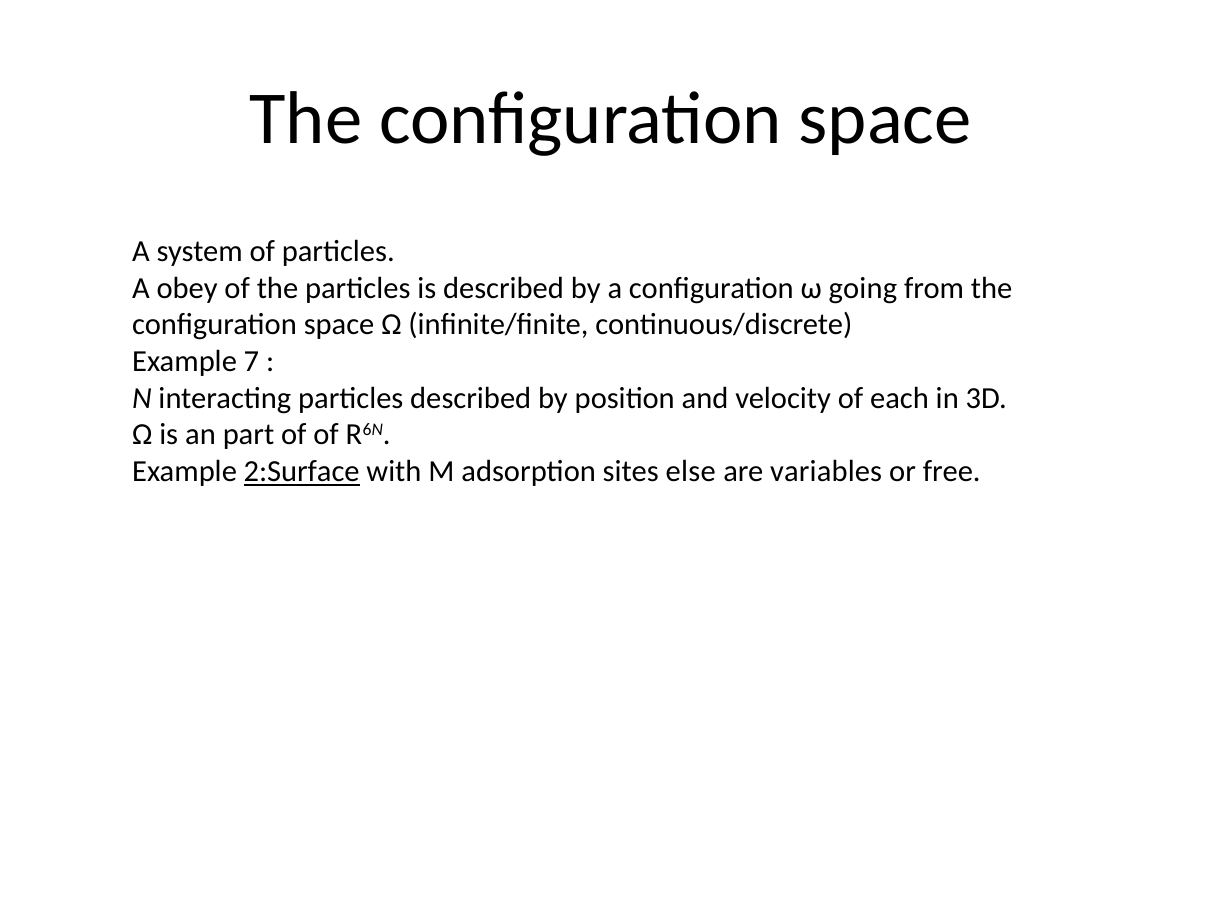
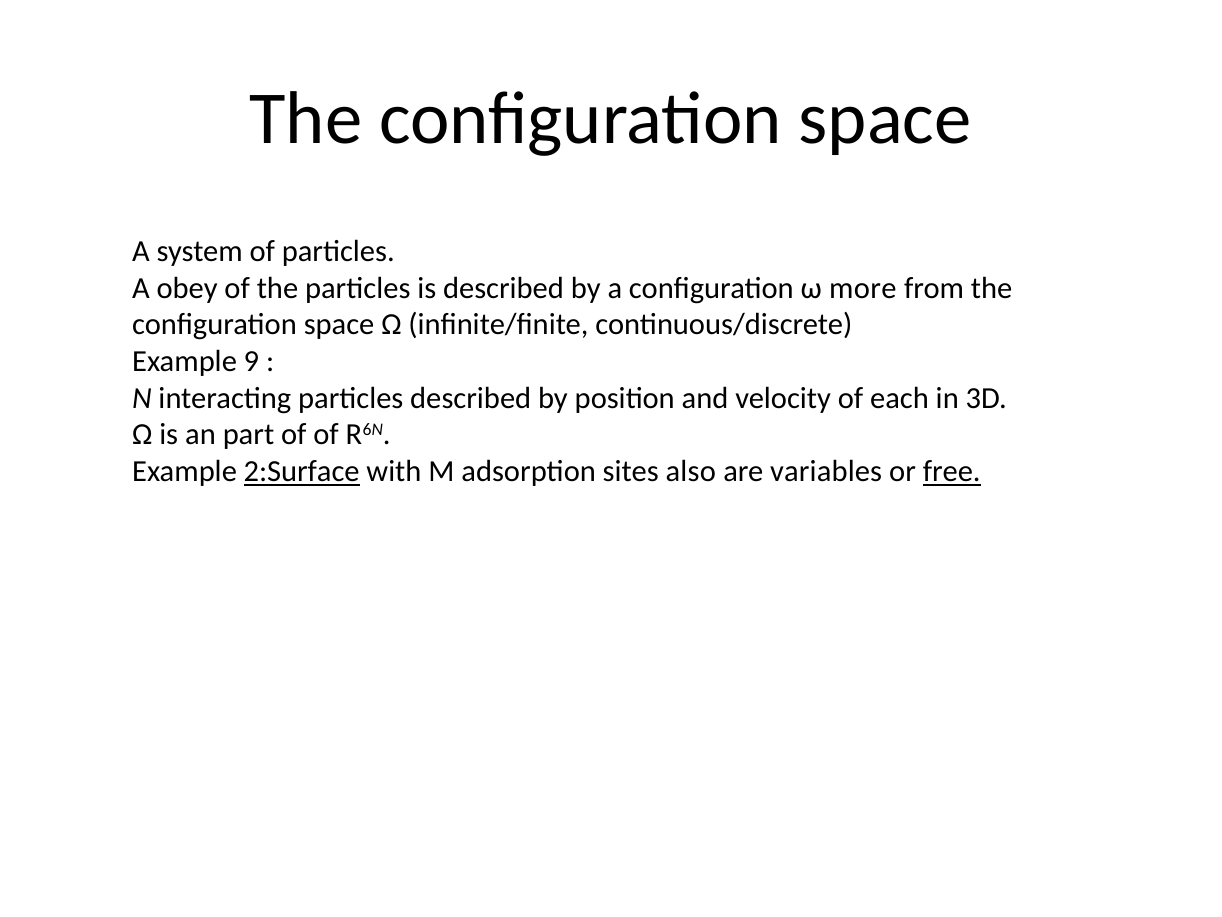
going: going -> more (863, 288)
7: 7 -> 9 (251, 361)
else: else -> also (691, 471)
free underline: none -> present (952, 471)
